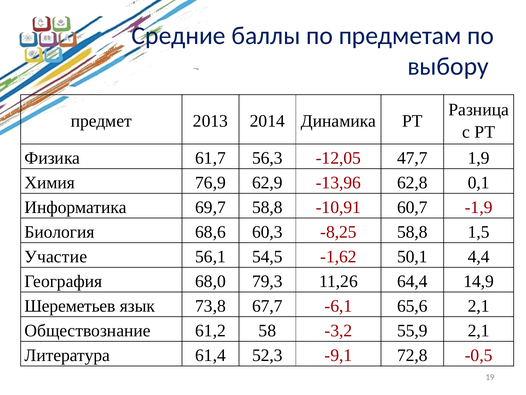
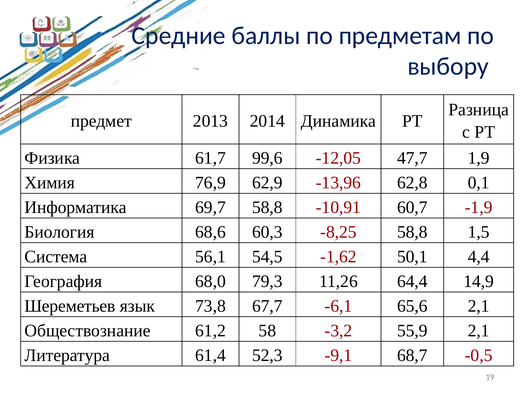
56,3: 56,3 -> 99,6 (267, 158)
Участие: Участие -> Система (56, 256)
72,8: 72,8 -> 68,7 (412, 355)
